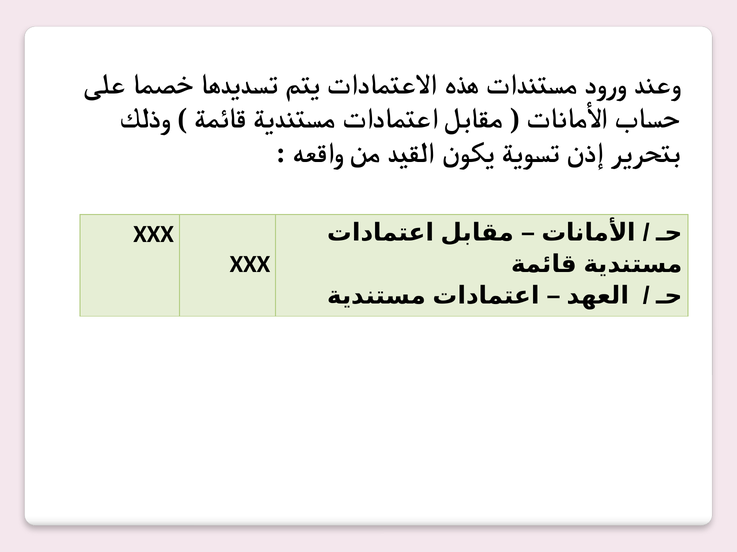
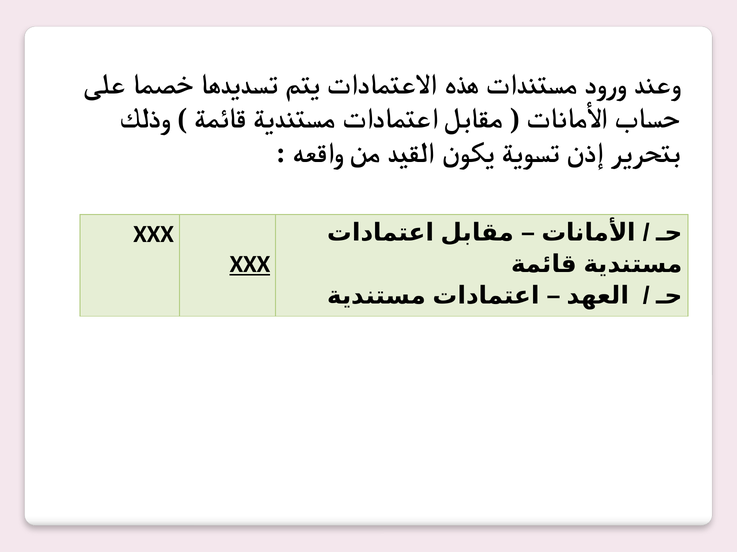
XXX underline: none -> present (250, 265)
